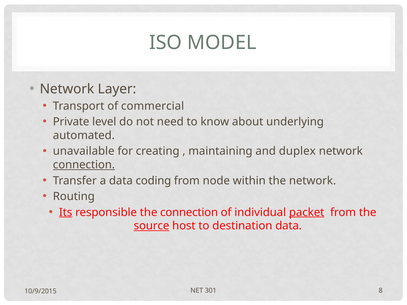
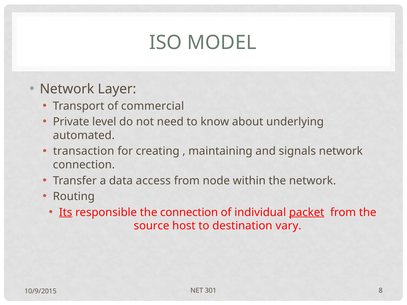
unavailable: unavailable -> transaction (84, 151)
duplex: duplex -> signals (297, 151)
connection underline: present -> none (84, 165)
coding: coding -> access (153, 181)
source underline: present -> none (152, 226)
destination data: data -> vary (289, 226)
